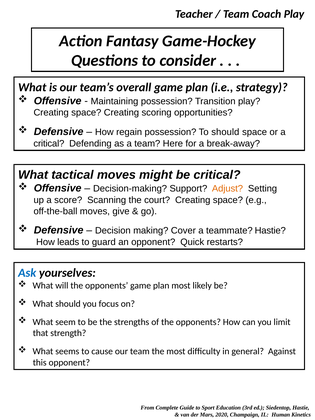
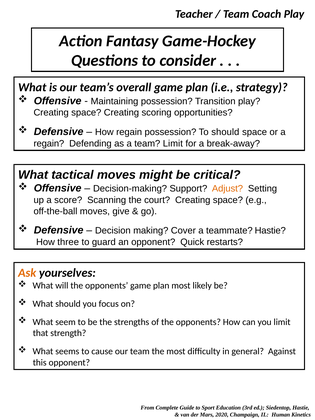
critical: critical -> regain (49, 143)
team Here: Here -> Limit (173, 143)
leads: leads -> three (68, 242)
Ask colour: blue -> orange (27, 273)
